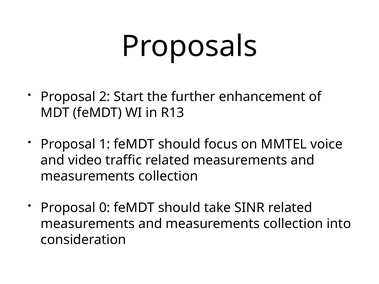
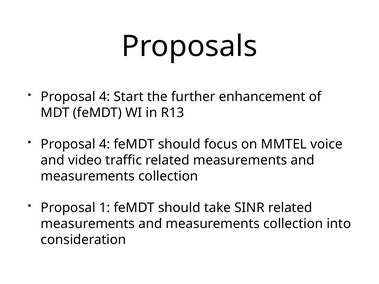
2: 2 -> 4 (105, 97)
1: 1 -> 4 (105, 144)
0: 0 -> 1 (105, 208)
